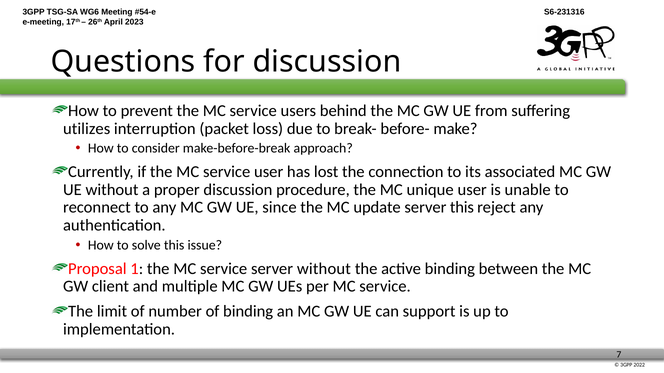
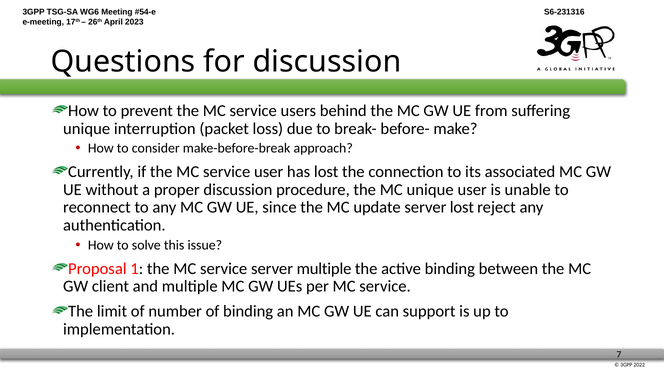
utilizes: utilizes -> unique (87, 129)
server this: this -> lost (462, 208)
server without: without -> multiple (324, 269)
